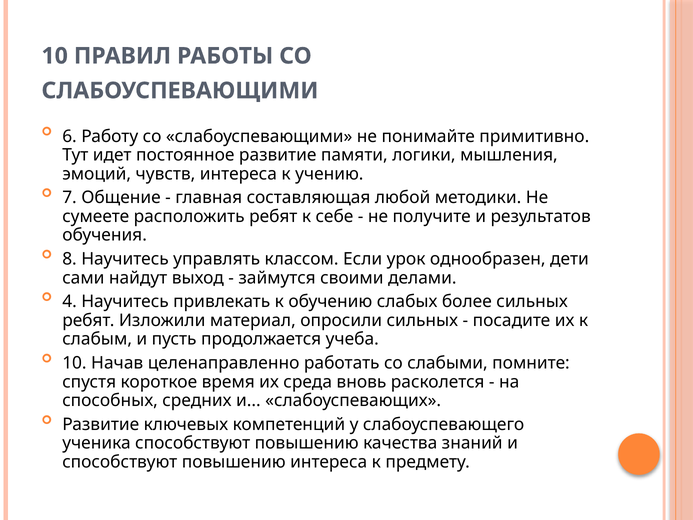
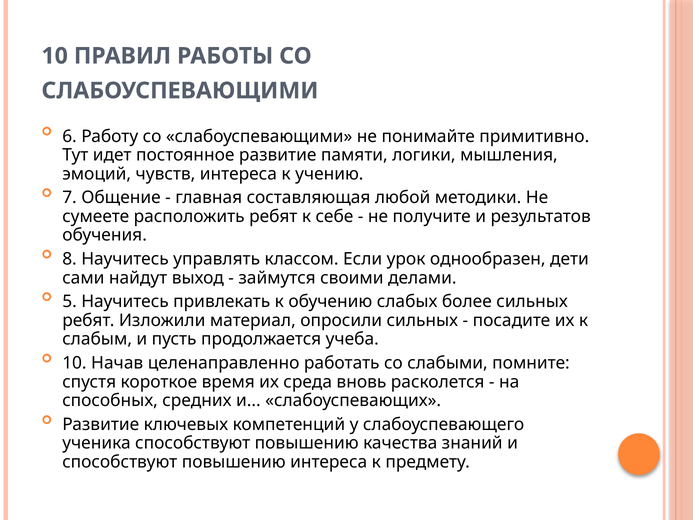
4: 4 -> 5 (70, 302)
